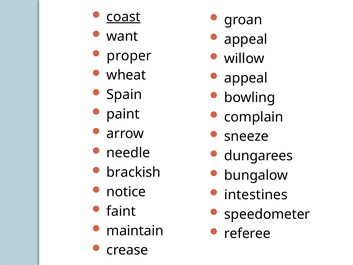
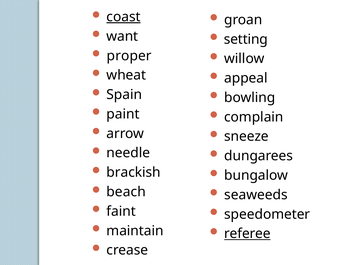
appeal: appeal -> setting (246, 39)
notice: notice -> beach (126, 192)
intestines: intestines -> seaweeds (256, 195)
referee underline: none -> present (247, 233)
